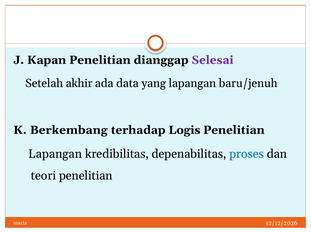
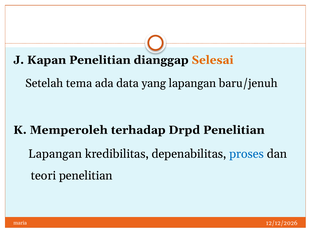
Selesai colour: purple -> orange (213, 60)
akhir: akhir -> tema (79, 83)
Berkembang: Berkembang -> Memperoleh (69, 130)
Logis: Logis -> Drpd (184, 130)
